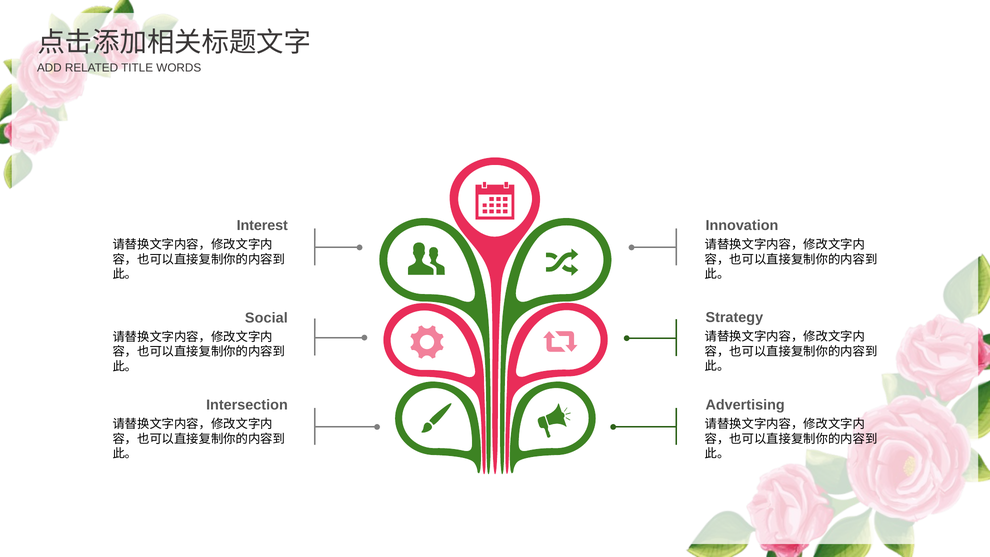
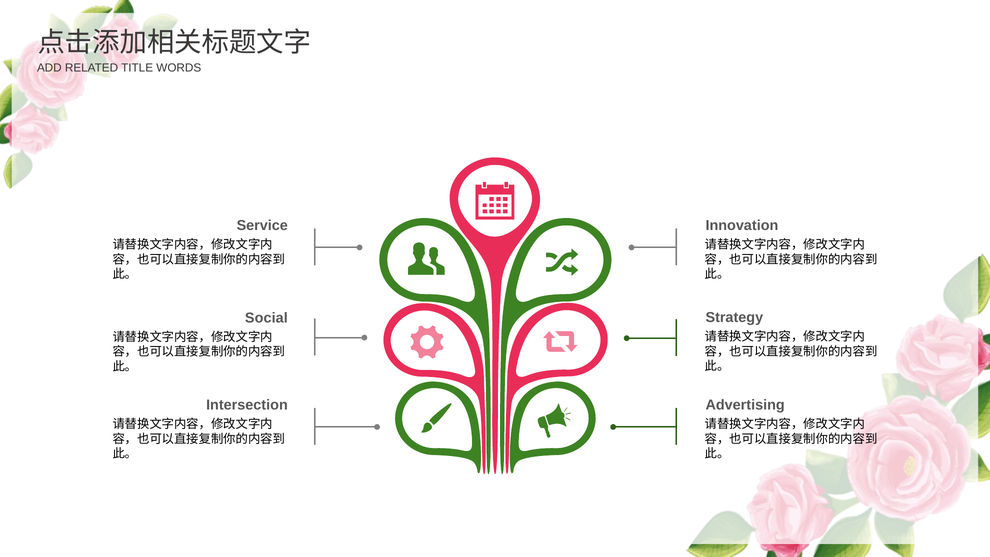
Interest: Interest -> Service (262, 226)
